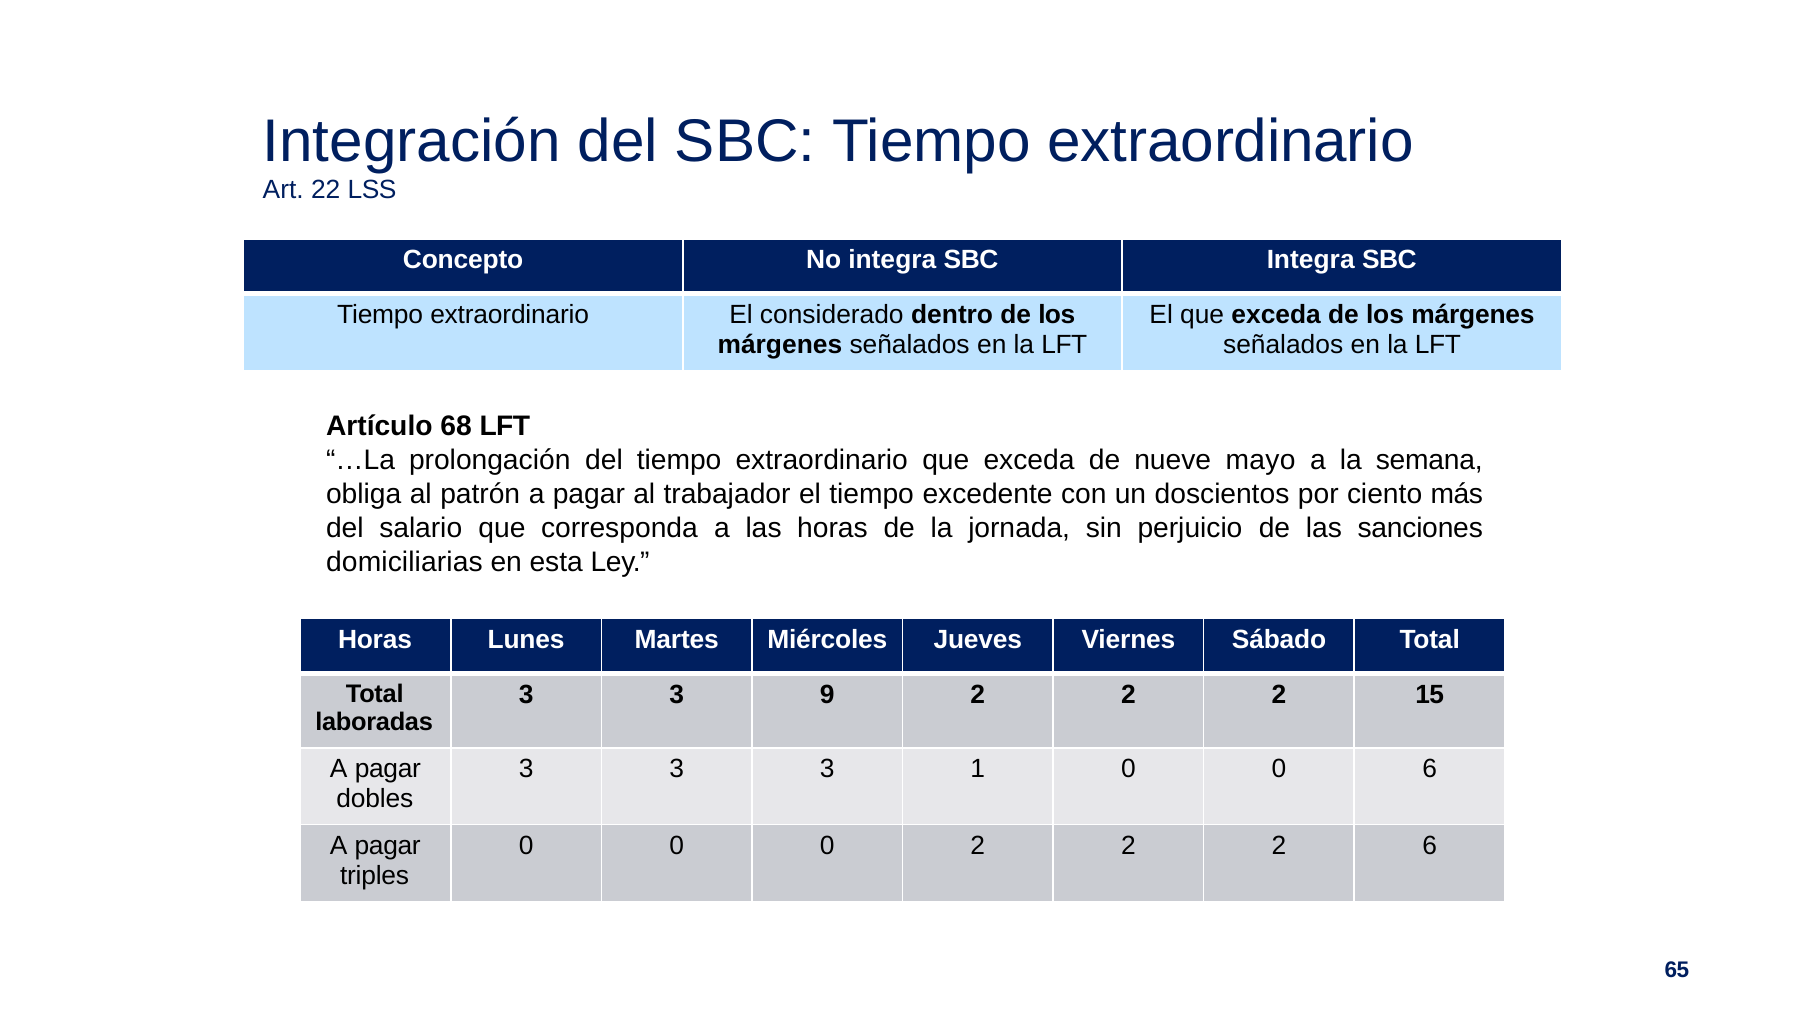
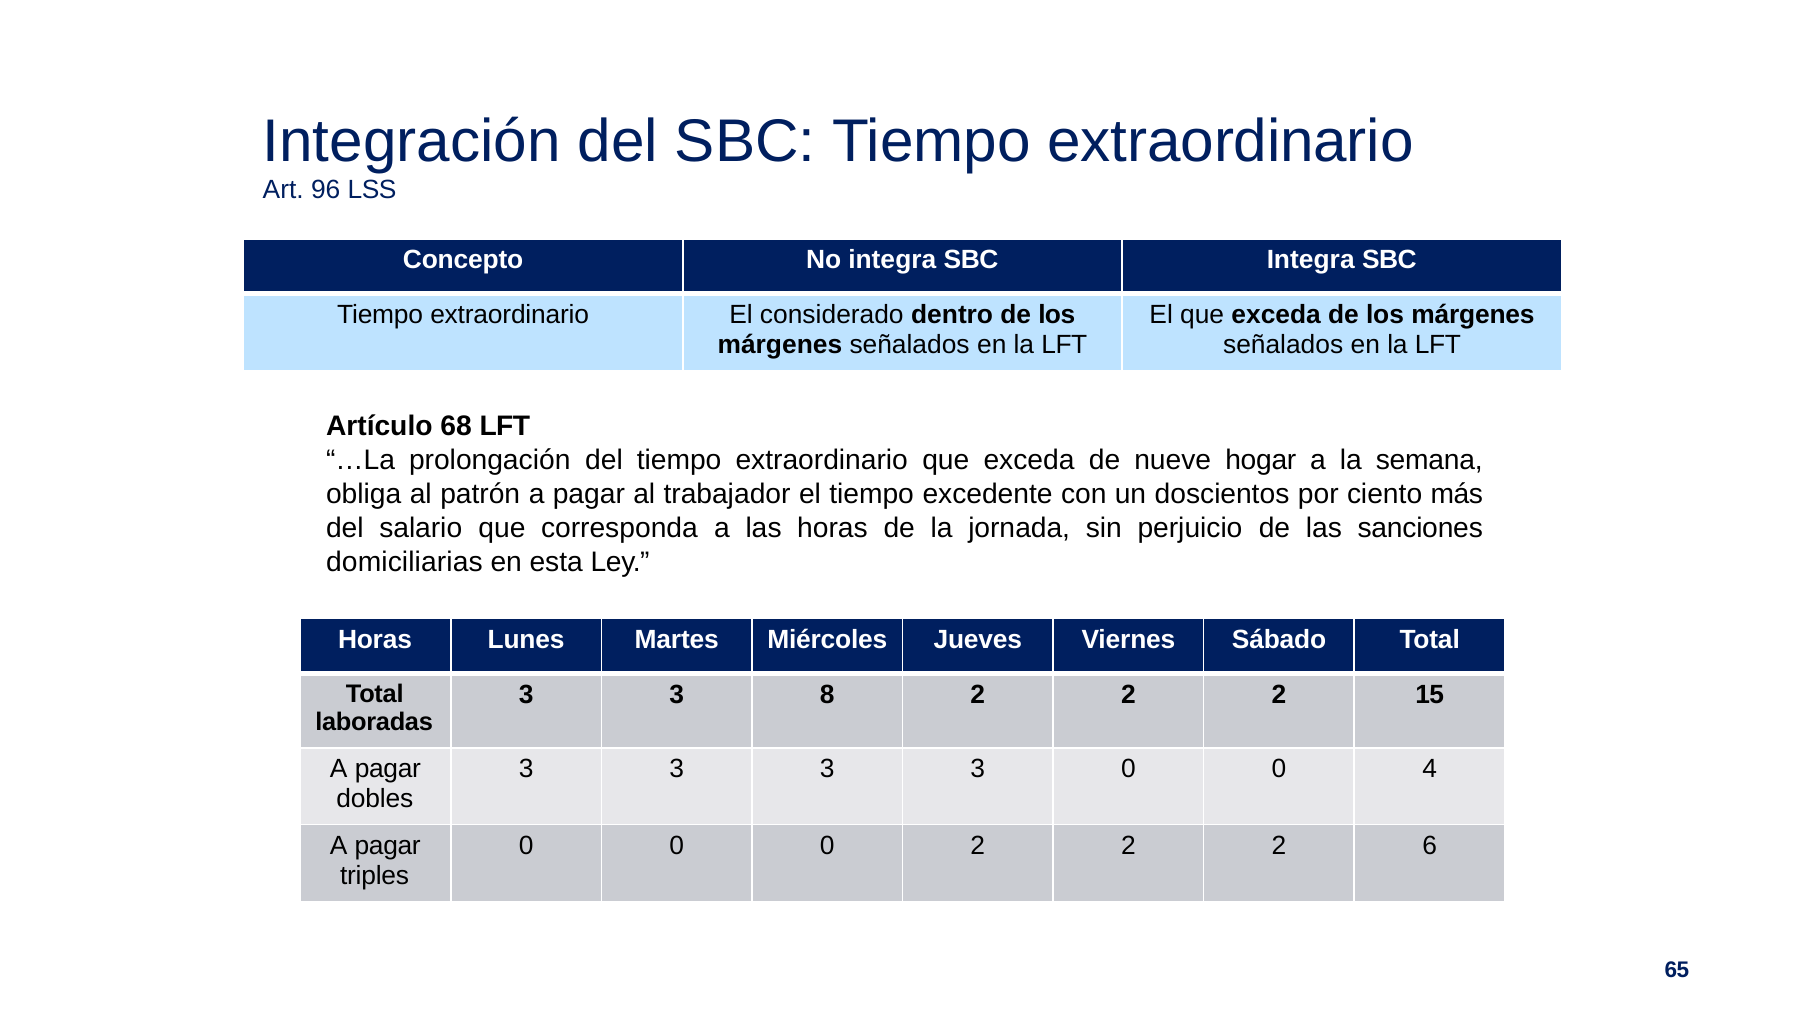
22: 22 -> 96 (326, 190)
mayo: mayo -> hogar (1261, 460)
9: 9 -> 8 (827, 695)
3 3 3 1: 1 -> 3 (978, 770)
0 6: 6 -> 4 (1430, 770)
